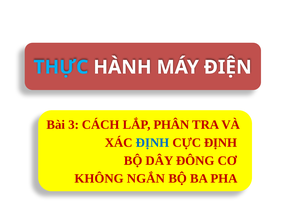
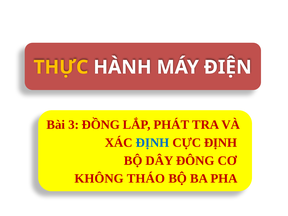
THỰC colour: light blue -> yellow (61, 67)
CÁCH: CÁCH -> ĐỒNG (101, 125)
PHÂN: PHÂN -> PHÁT (171, 125)
NGẮN: NGẮN -> THÁO (146, 179)
